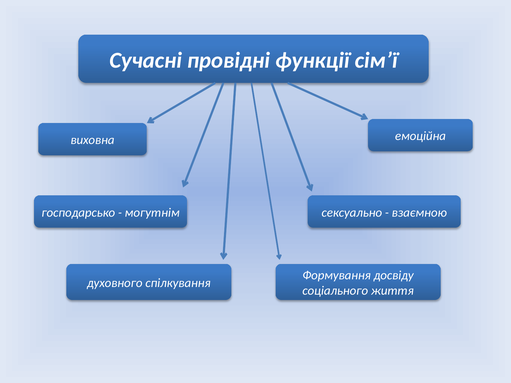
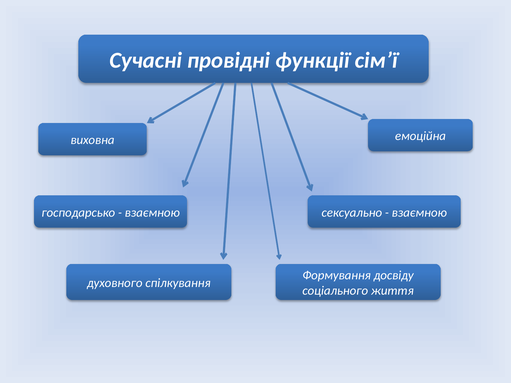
могутнім: могутнім -> взаємною (152, 213)
